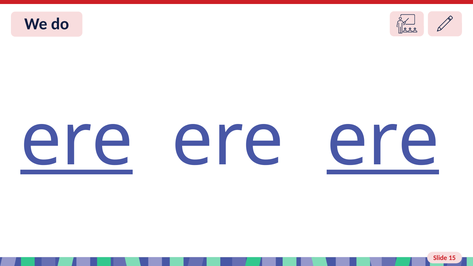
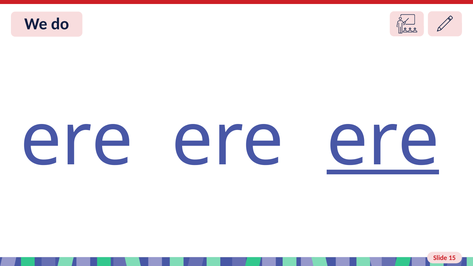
ere underline: present -> none (77, 140)
